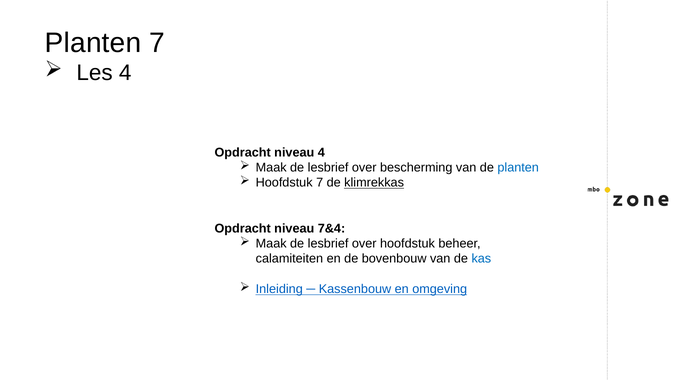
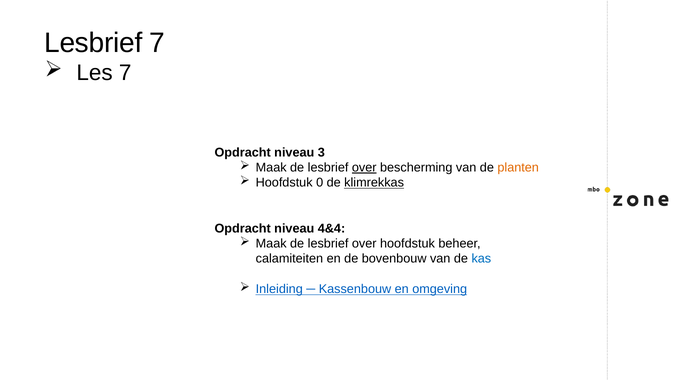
Planten: Planten -> Lesbrief (93, 43)
Les 4: 4 -> 7 (125, 73)
niveau 4: 4 -> 3 (321, 152)
over underline: none -> present (364, 167)
planten colour: blue -> orange (518, 167)
Hoofdstuk 7: 7 -> 0 (320, 183)
7&4: 7&4 -> 4&4 (332, 228)
